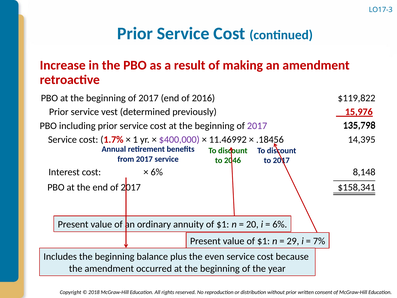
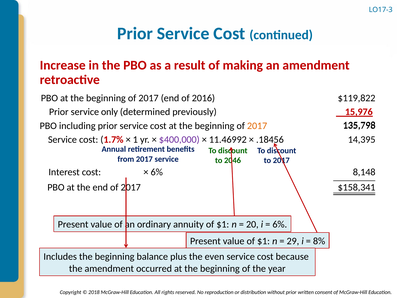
vest: vest -> only (110, 112)
2017 colour: purple -> orange (257, 126)
7%: 7% -> 8% (319, 241)
